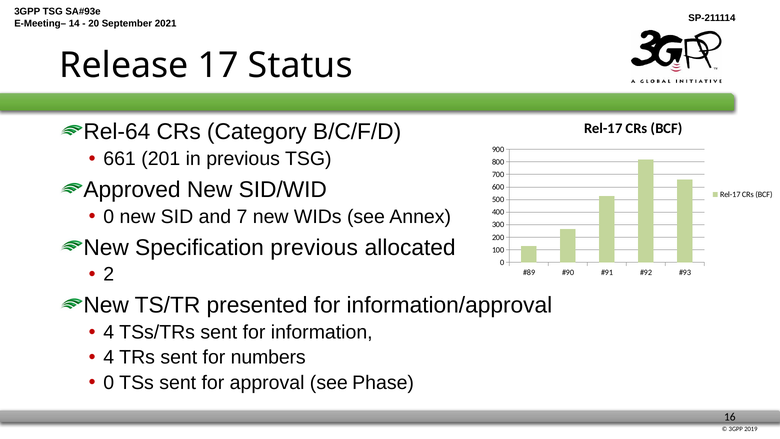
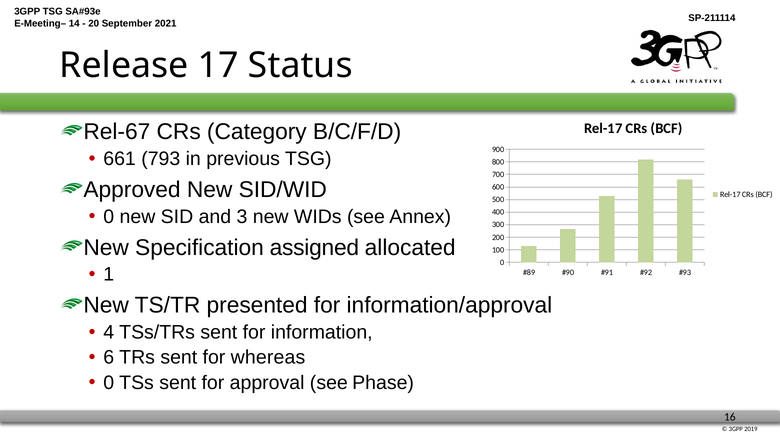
Rel-64: Rel-64 -> Rel-67 (117, 132)
201: 201 -> 793 (161, 159)
7: 7 -> 3 (242, 217)
Specification previous: previous -> assigned (314, 247)
2: 2 -> 1 (109, 274)
4: 4 -> 6 (109, 357)
numbers: numbers -> whereas (268, 357)
